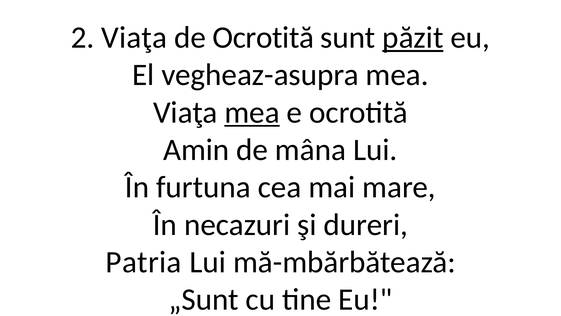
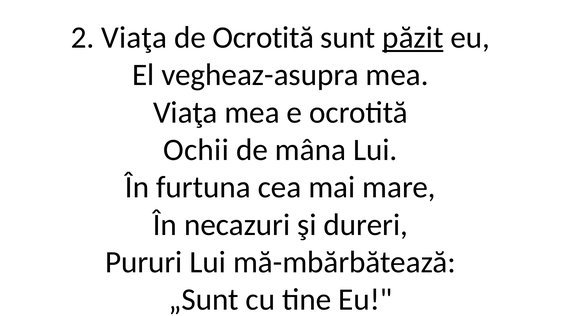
mea underline: present -> none (252, 112)
Amin: Amin -> Ochii (196, 150)
Patria: Patria -> Pururi (144, 262)
